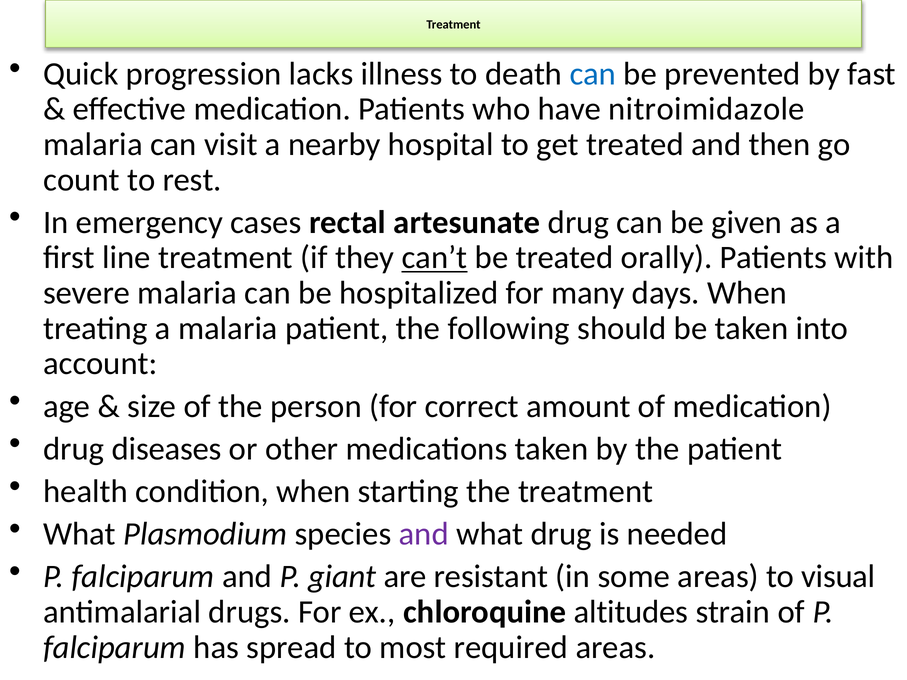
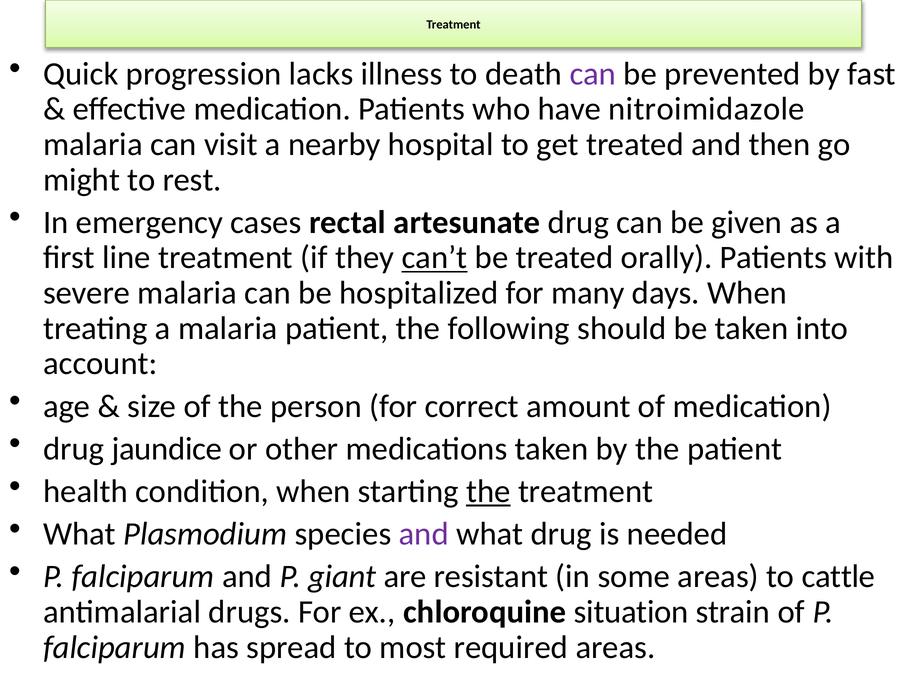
can colour: blue -> purple (593, 74)
count: count -> might (82, 180)
diseases: diseases -> jaundice (167, 449)
the underline: none -> present (488, 492)
visual: visual -> cattle (838, 577)
altitudes: altitudes -> situation (631, 612)
